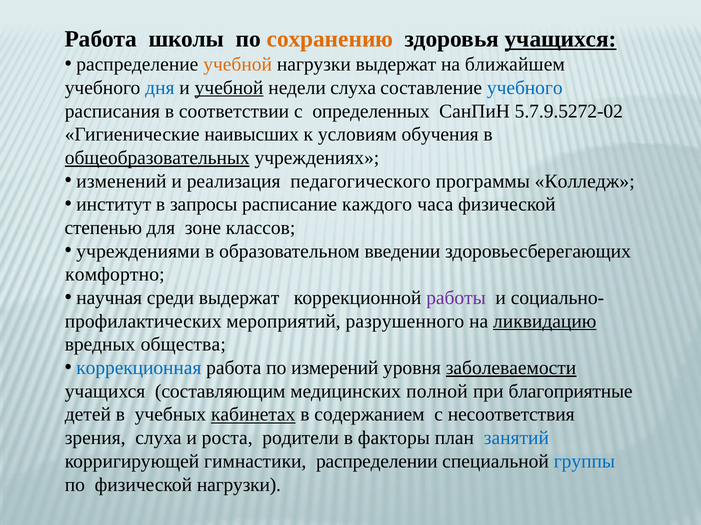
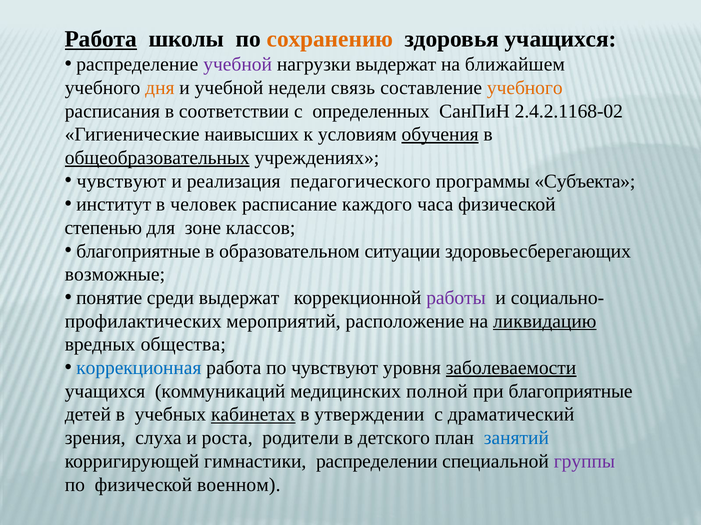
Работа underline: none -> present (101, 39)
учащихся underline: present -> none (561, 39)
учебной colour: orange -> purple (238, 65)
дня colour: blue -> orange (160, 88)
учебной underline: present -> none (229, 88)
недели слуха: слуха -> связь (353, 88)
учебного colour: blue -> orange (525, 88)
5.7.9.5272-02: 5.7.9.5272-02 -> 2.4.2.1168-02 (569, 111)
обучения underline: none -> present (440, 135)
изменений: изменений -> чувствуют (121, 181)
Колледж: Колледж -> Субъекта (585, 181)
запросы: запросы -> человек (204, 205)
учреждениями: учреждениями -> благоприятные (138, 252)
введении: введении -> ситуации (402, 252)
комфортно: комфортно -> возможные (115, 275)
научная: научная -> понятие (109, 298)
разрушенного: разрушенного -> расположение (405, 322)
по измерений: измерений -> чувствуют (335, 368)
составляющим: составляющим -> коммуникаций (220, 392)
содержанием: содержанием -> утверждении (369, 415)
несоответствия: несоответствия -> драматический (511, 415)
факторы: факторы -> детского (394, 439)
группы colour: blue -> purple (584, 462)
физической нагрузки: нагрузки -> военном (239, 485)
